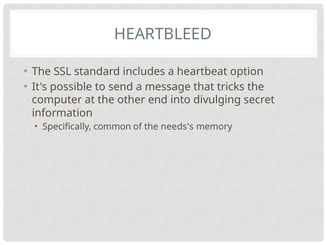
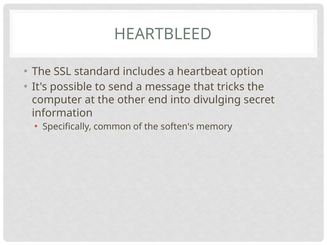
needs's: needs's -> soften's (177, 127)
